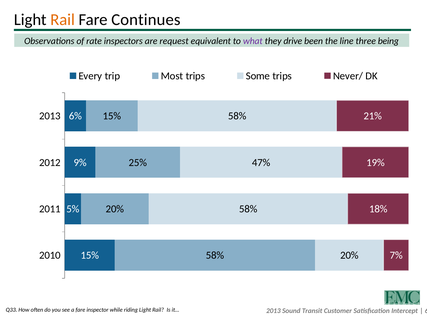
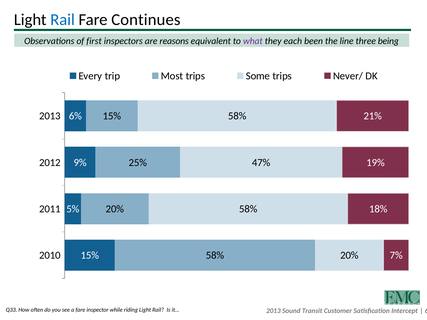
Rail colour: orange -> blue (63, 20)
rate: rate -> first (94, 41)
request: request -> reasons (174, 41)
drive: drive -> each (293, 41)
